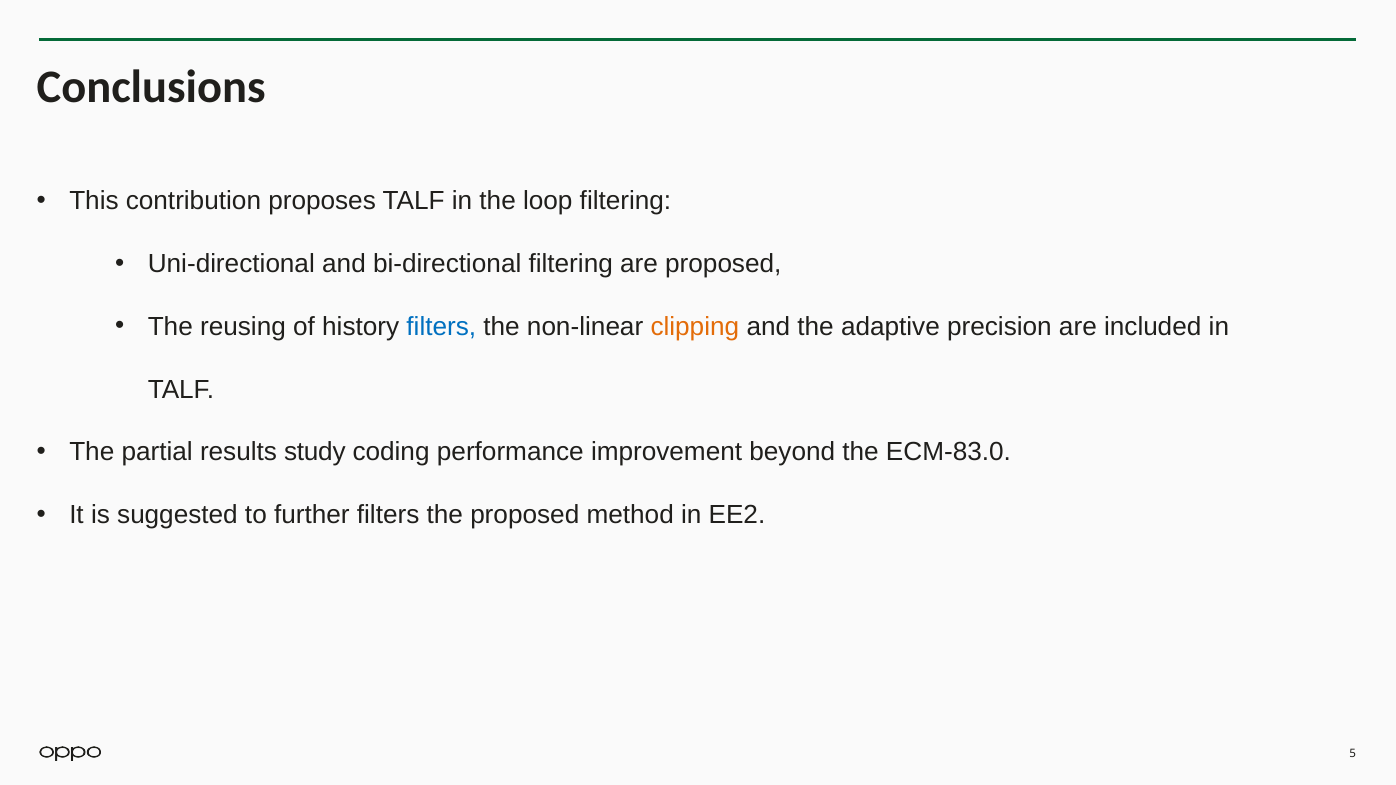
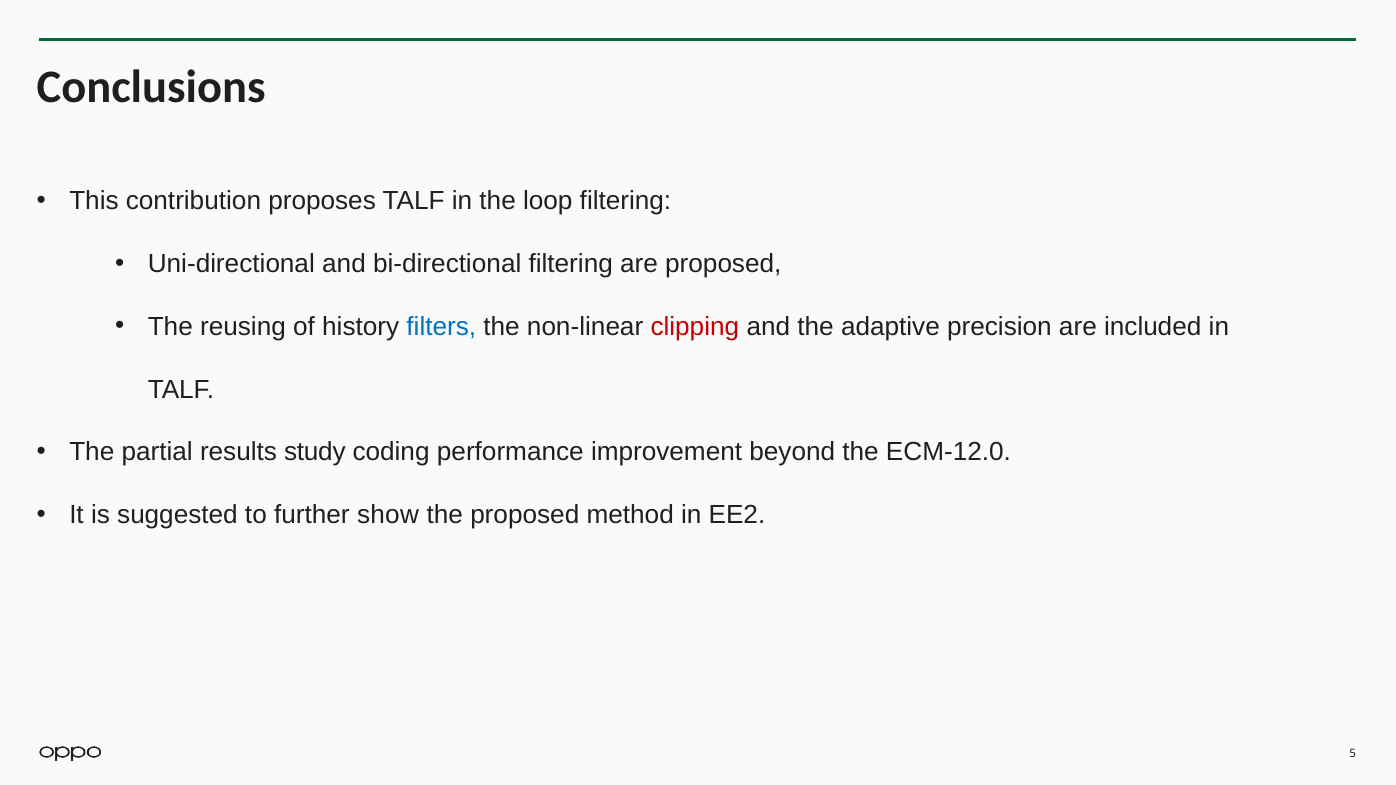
clipping colour: orange -> red (695, 327)
ECM-83.0: ECM-83.0 -> ECM-12.0 (948, 452)
further filters: filters -> show (388, 515)
